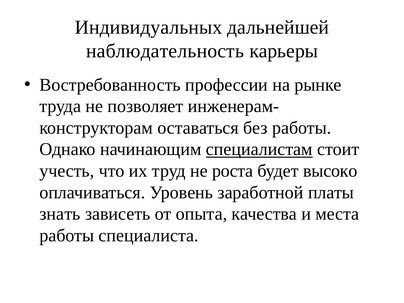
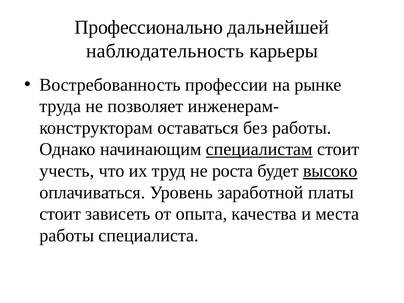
Индивидуальных: Индивидуальных -> Профессионально (149, 27)
высоко underline: none -> present (330, 171)
знать: знать -> стоит (60, 214)
